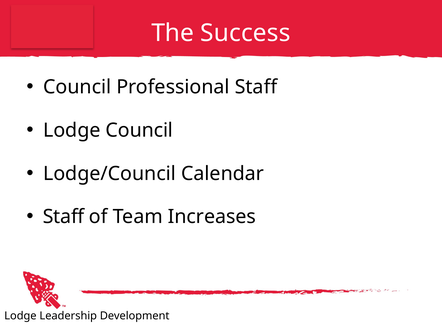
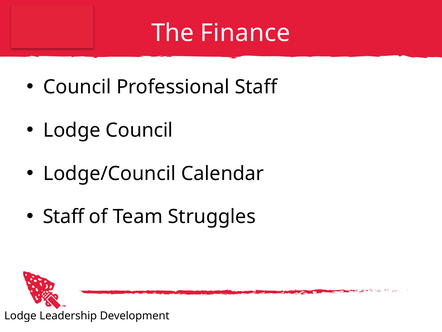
Success: Success -> Finance (245, 33)
Increases: Increases -> Struggles (212, 217)
